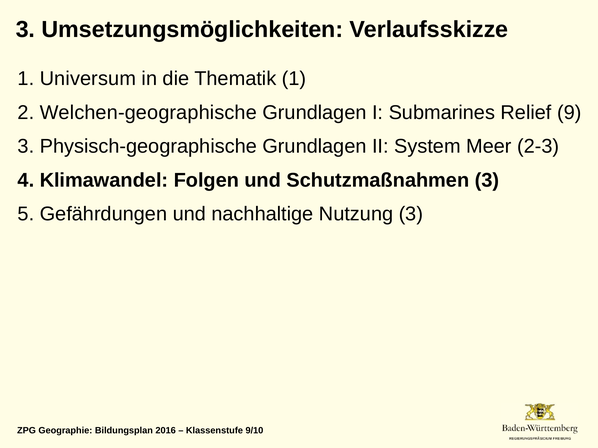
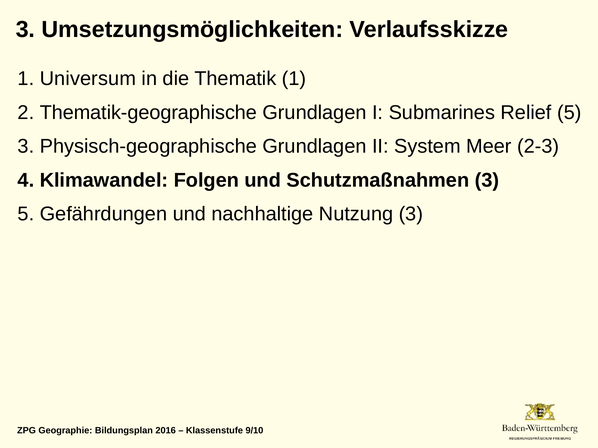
Welchen-geographische: Welchen-geographische -> Thematik-geographische (148, 113)
Relief 9: 9 -> 5 (569, 113)
